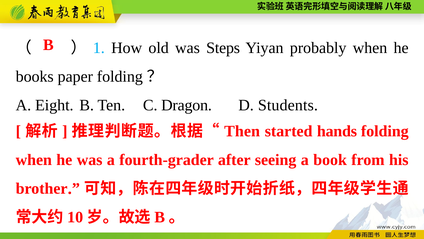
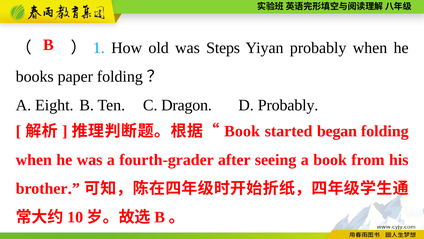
D Students: Students -> Probably (288, 105)
Then: Then -> Book (242, 131)
hands: hands -> began (337, 131)
